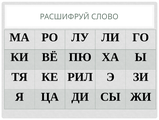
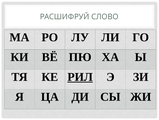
РИЛ underline: none -> present (80, 76)
